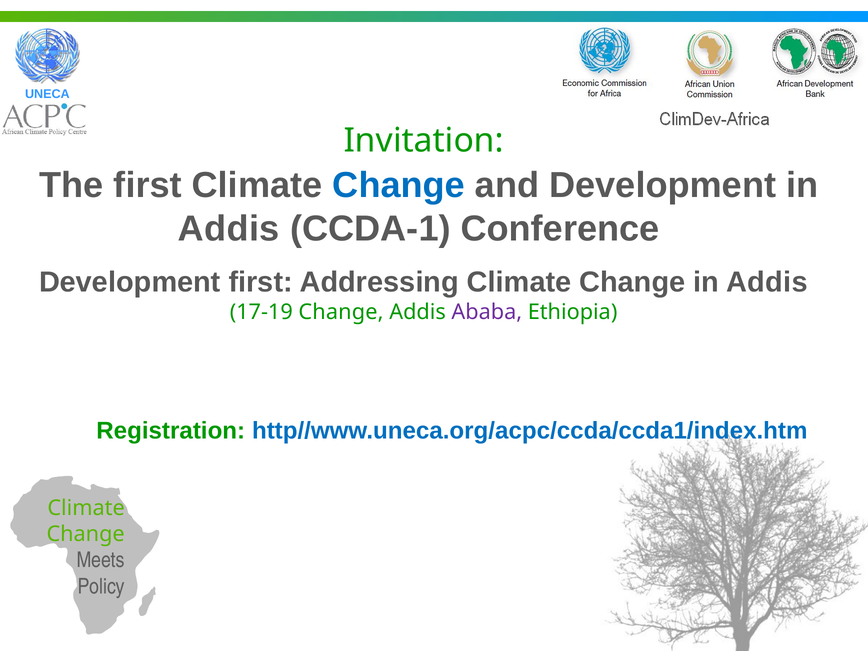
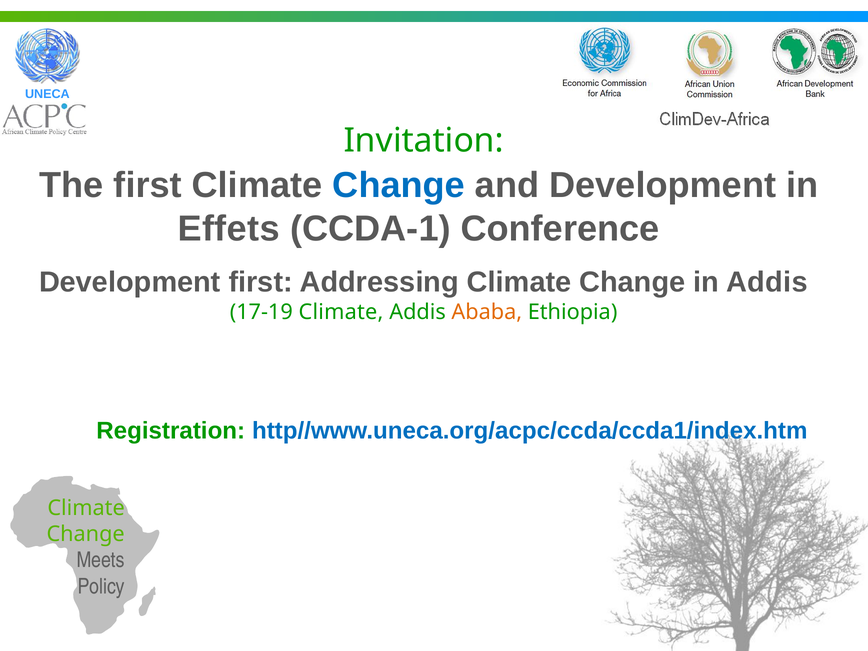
Addis: Addis -> Effets (229, 229)
17-19 Change: Change -> Climate (341, 312)
Ababa colour: purple -> orange (487, 312)
